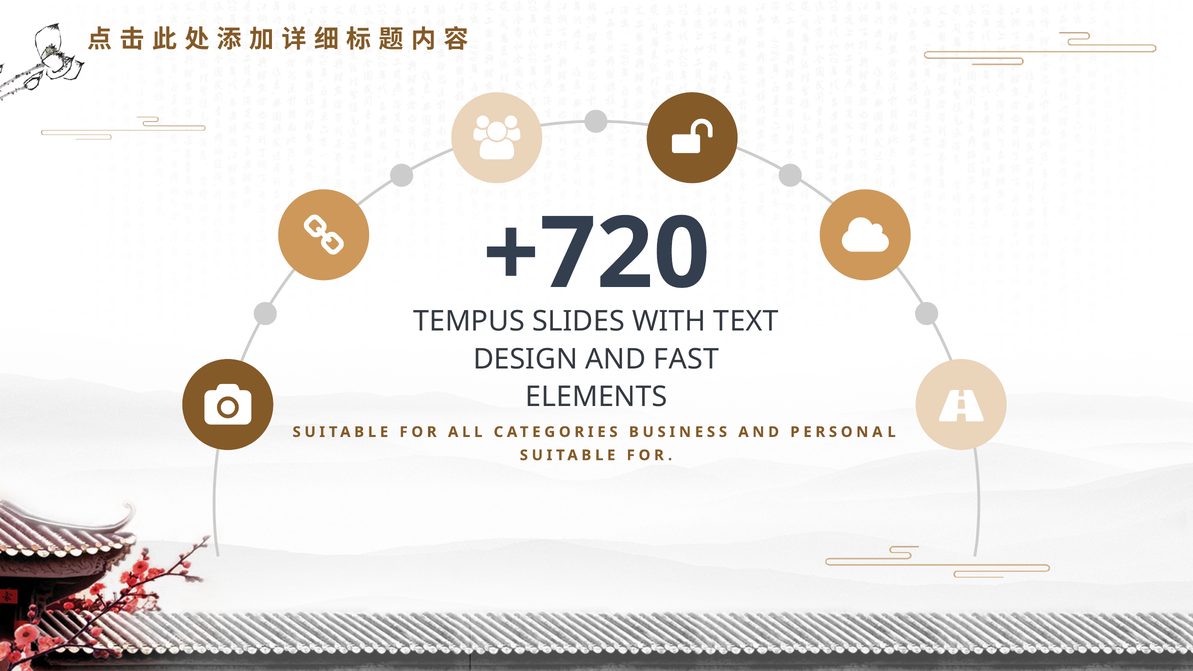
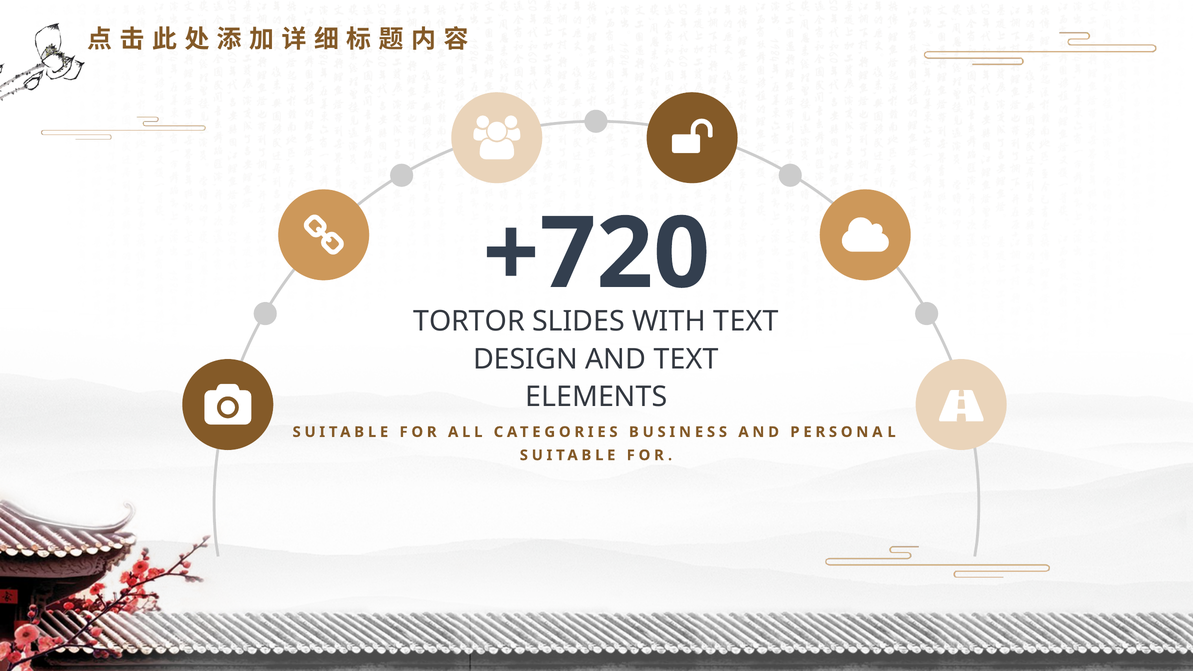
TEMPUS: TEMPUS -> TORTOR (469, 321)
AND FAST: FAST -> TEXT (686, 359)
